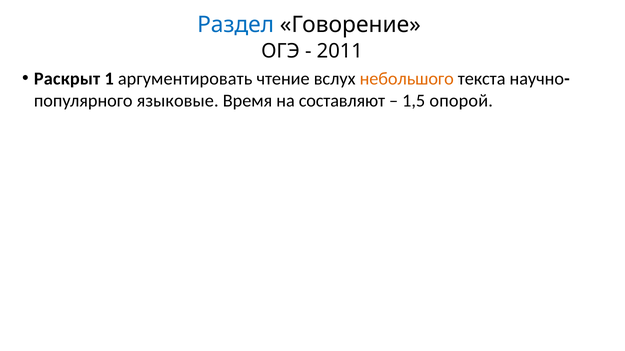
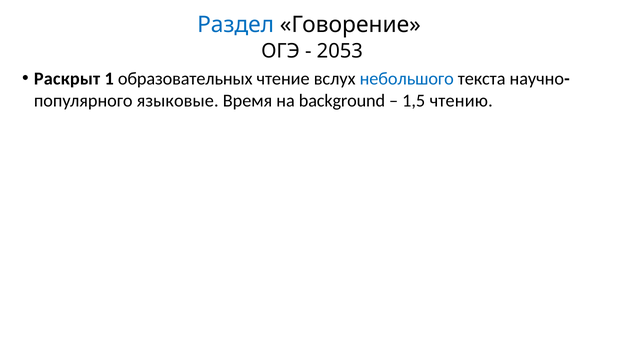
2011: 2011 -> 2053 (340, 51)
аргументировать: аргументировать -> образовательных (185, 79)
небольшого colour: orange -> blue (407, 79)
составляют: составляют -> background (342, 101)
опорой: опорой -> чтению (461, 101)
